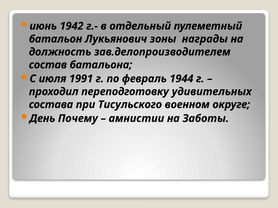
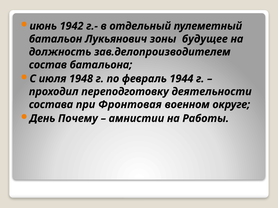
награды: награды -> будущее (205, 39)
1991: 1991 -> 1948 (81, 79)
удивительных: удивительных -> деятельности (212, 92)
Тисульского: Тисульского -> Фронтовая (130, 105)
Заботы: Заботы -> Работы (206, 119)
